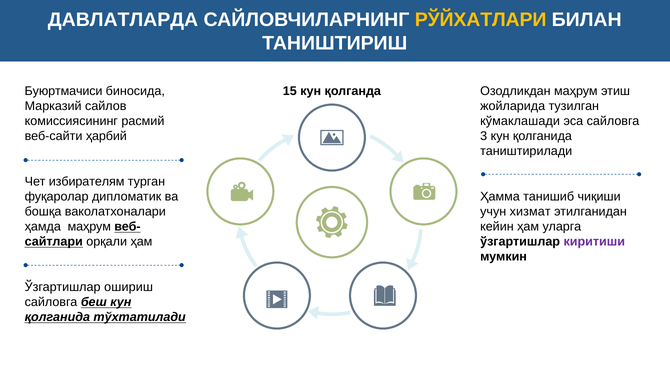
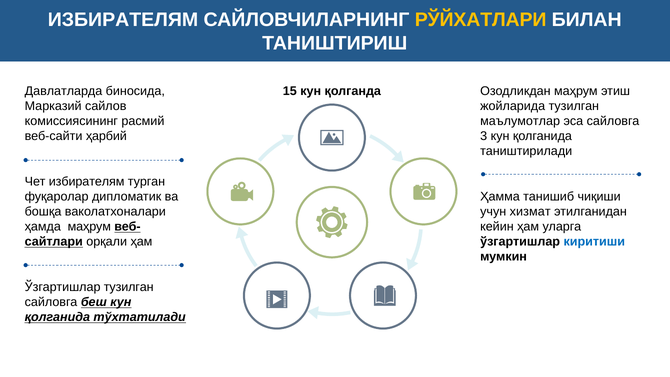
ДАВЛАТЛАРДА: ДАВЛАТЛАРДА -> ИЗБИРАТЕЛЯМ (123, 20)
Буюртмачиси: Буюртмачиси -> Давлатларда (63, 91)
кўмаклашади: кўмаклашади -> маълумотлар (520, 121)
киритиши colour: purple -> blue (594, 242)
Ўзгартишлар ошириш: ошириш -> тузилган (129, 287)
